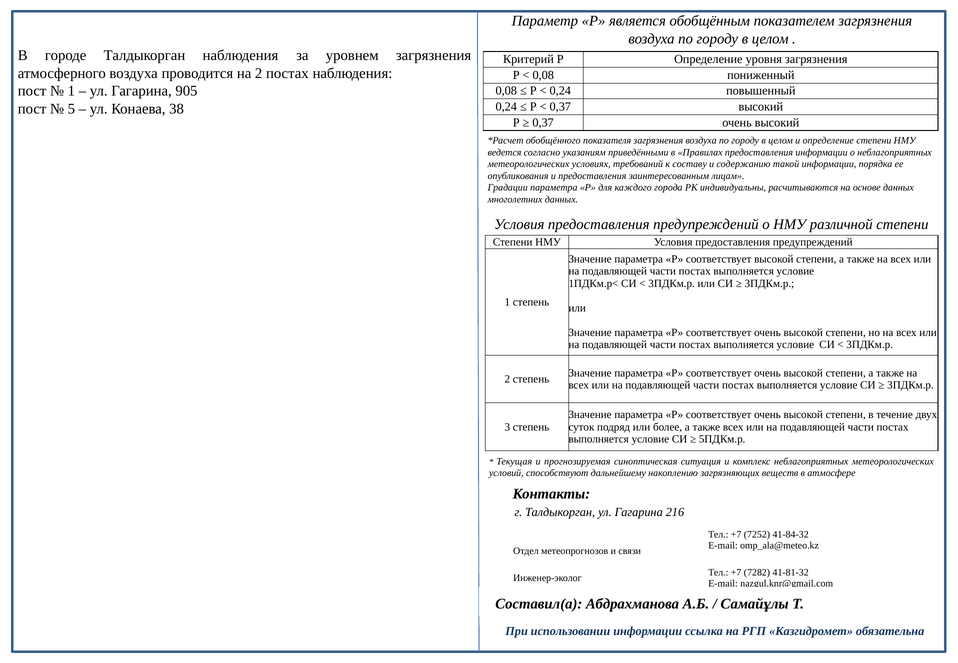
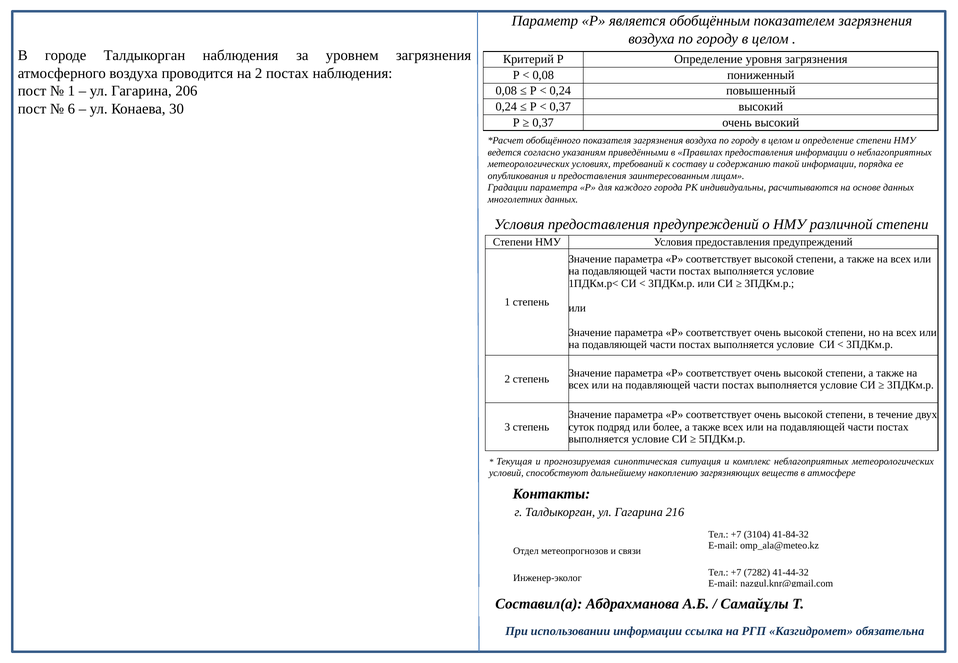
905: 905 -> 206 (186, 91)
5: 5 -> 6 (71, 109)
38: 38 -> 30 (177, 109)
7252: 7252 -> 3104 (757, 535)
41-81-32: 41-81-32 -> 41-44-32 (791, 573)
